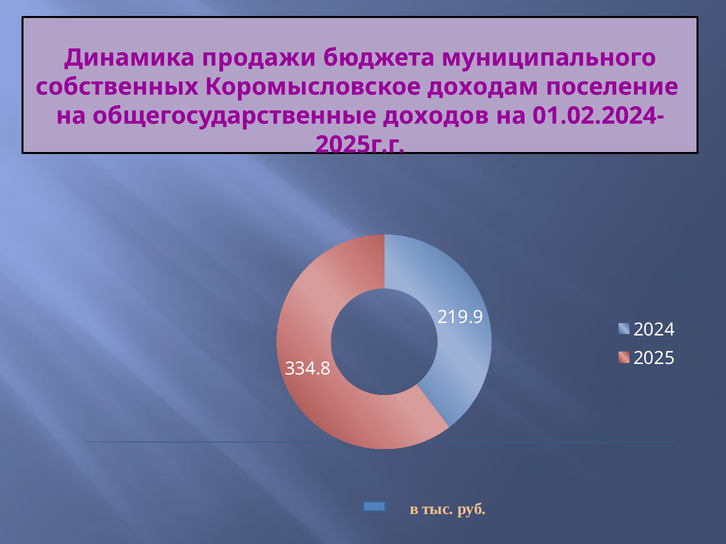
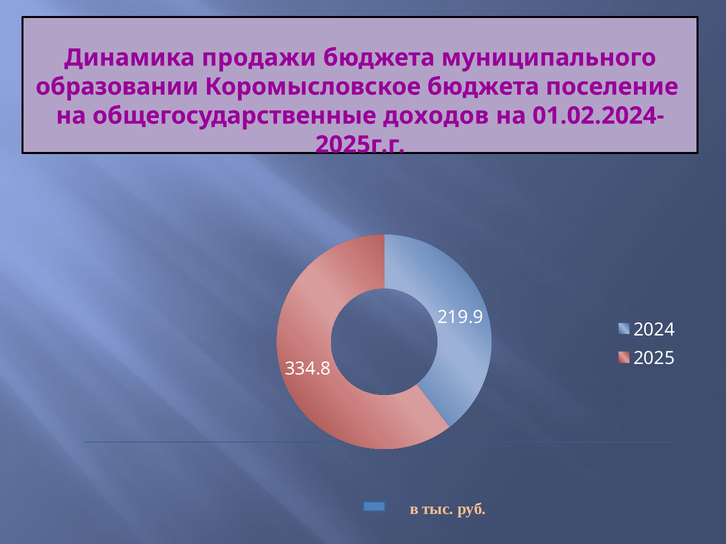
собственных: собственных -> образовании (117, 87)
Коромысловское доходам: доходам -> бюджета (483, 87)
